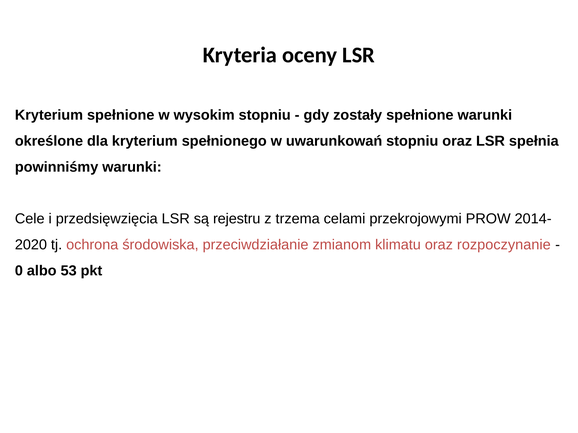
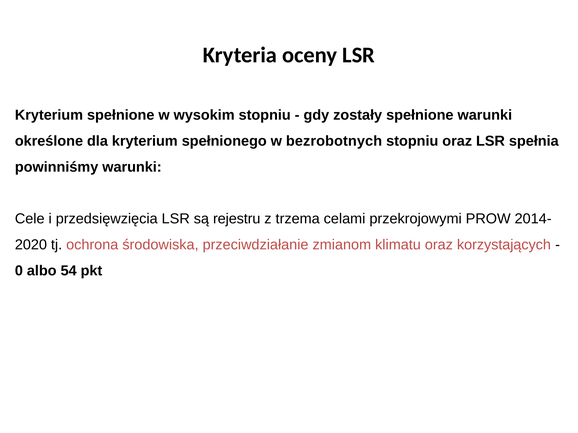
uwarunkowań: uwarunkowań -> bezrobotnych (334, 141)
rozpoczynanie: rozpoczynanie -> korzystających (504, 245)
53: 53 -> 54 (69, 271)
